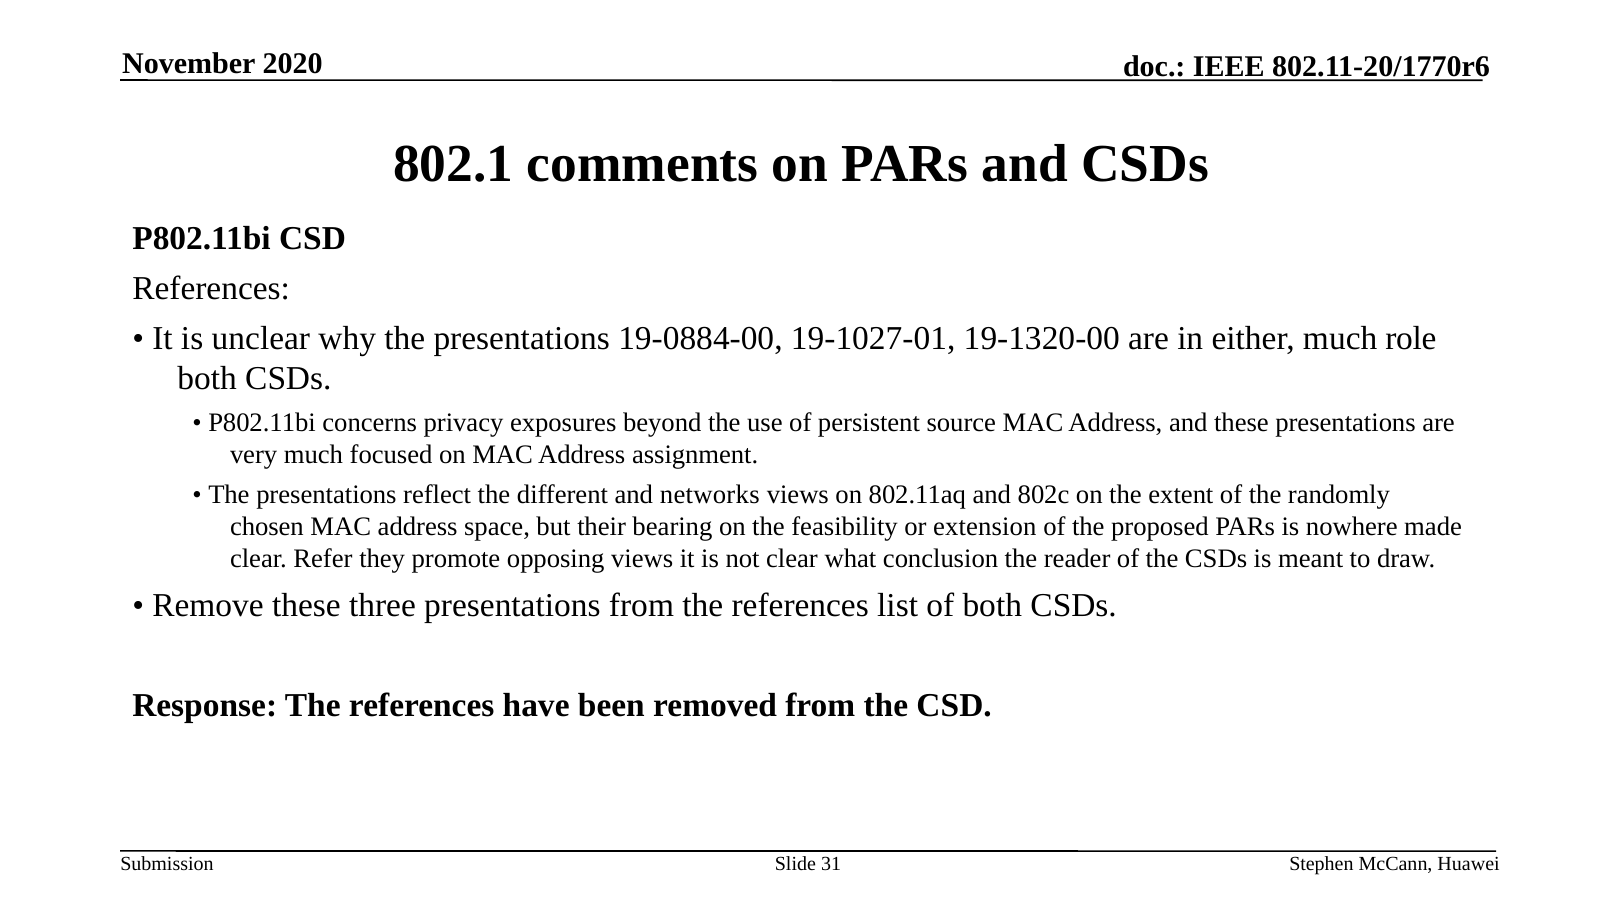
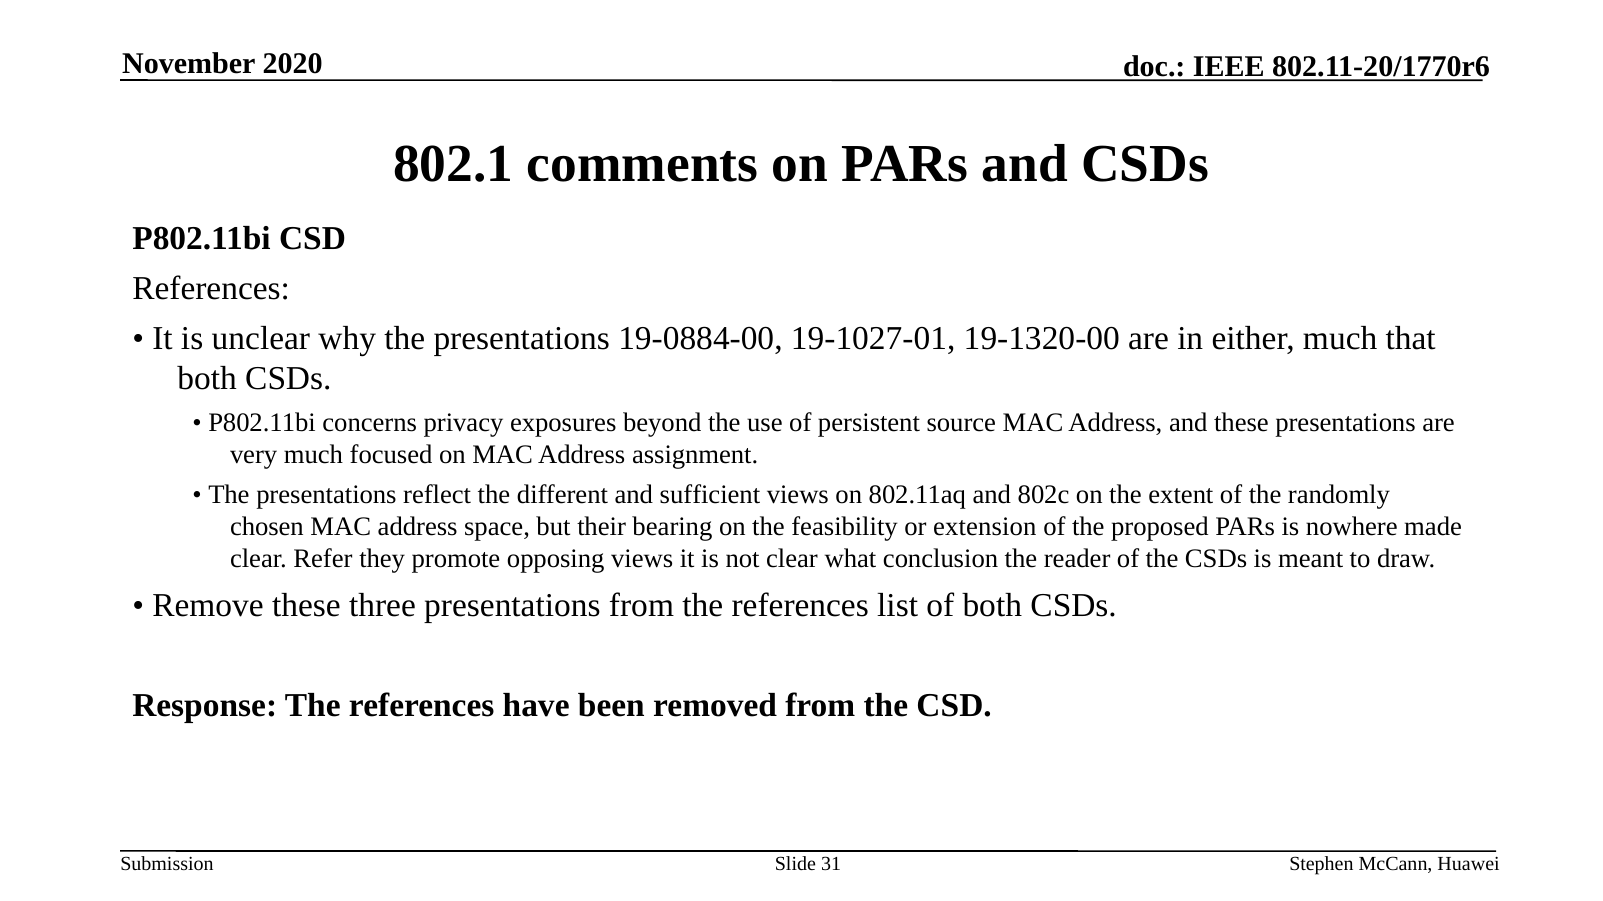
role: role -> that (1411, 339)
networks: networks -> sufficient (710, 496)
